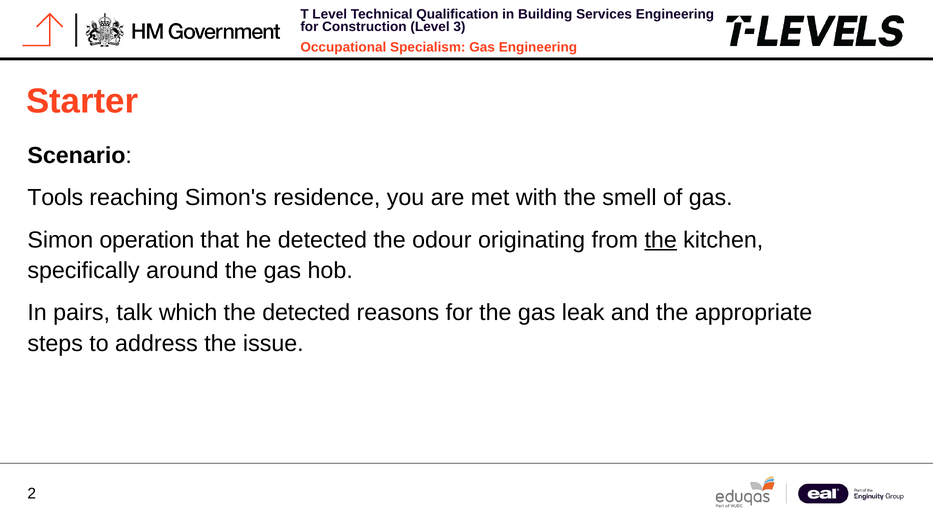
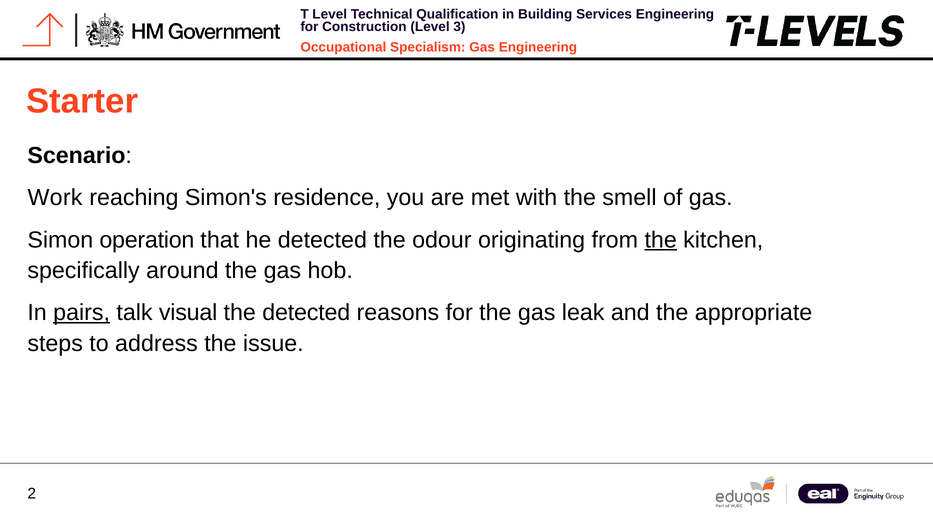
Tools: Tools -> Work (55, 198)
pairs underline: none -> present (82, 313)
which: which -> visual (188, 313)
